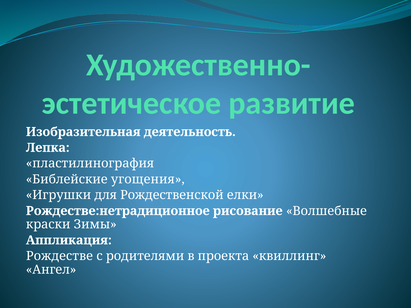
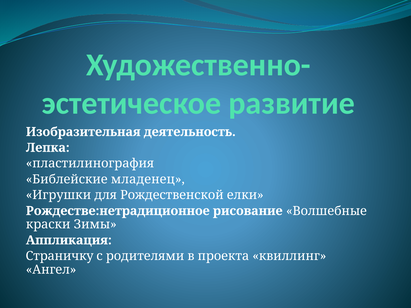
угощения: угощения -> младенец (148, 179)
Рождестве: Рождестве -> Страничку (60, 256)
